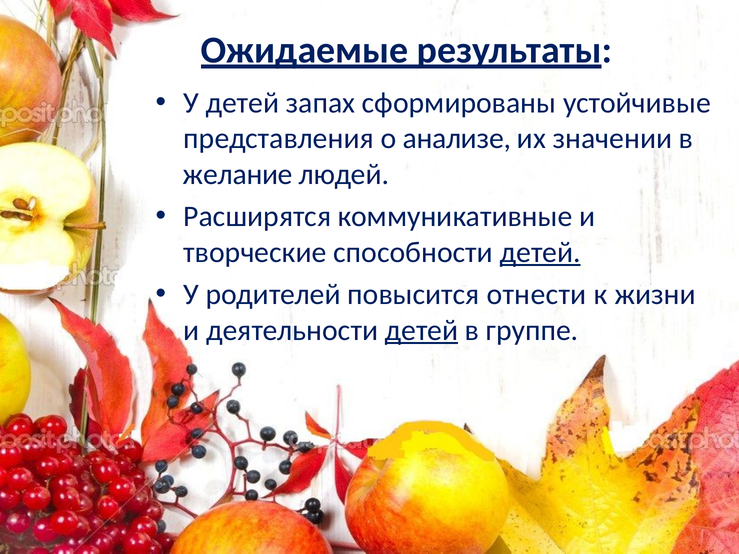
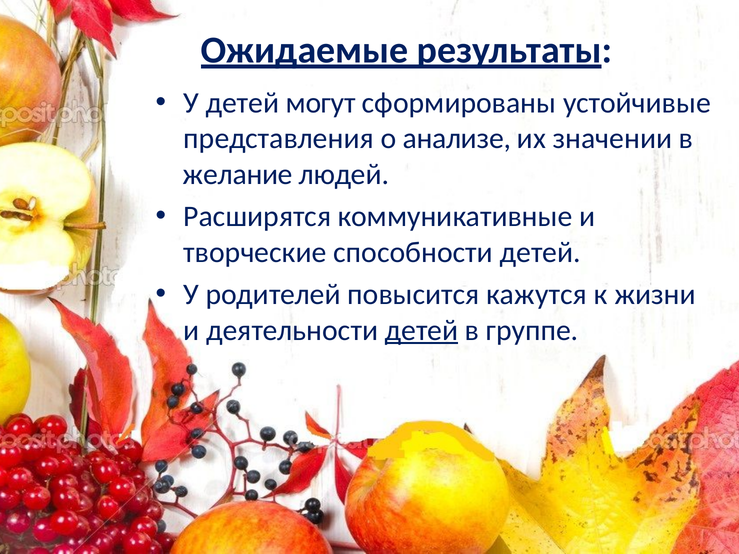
запах: запах -> могут (321, 103)
детей underline: present -> none (540, 252)
отнести: отнести -> кажутся (537, 295)
